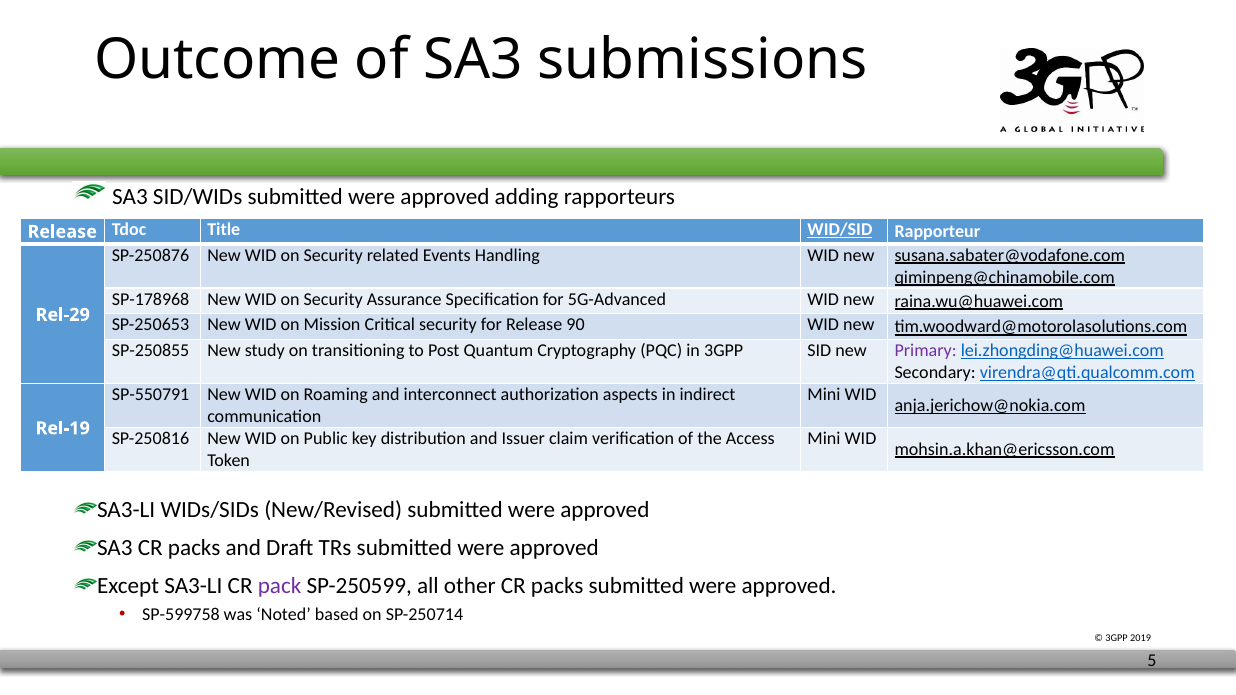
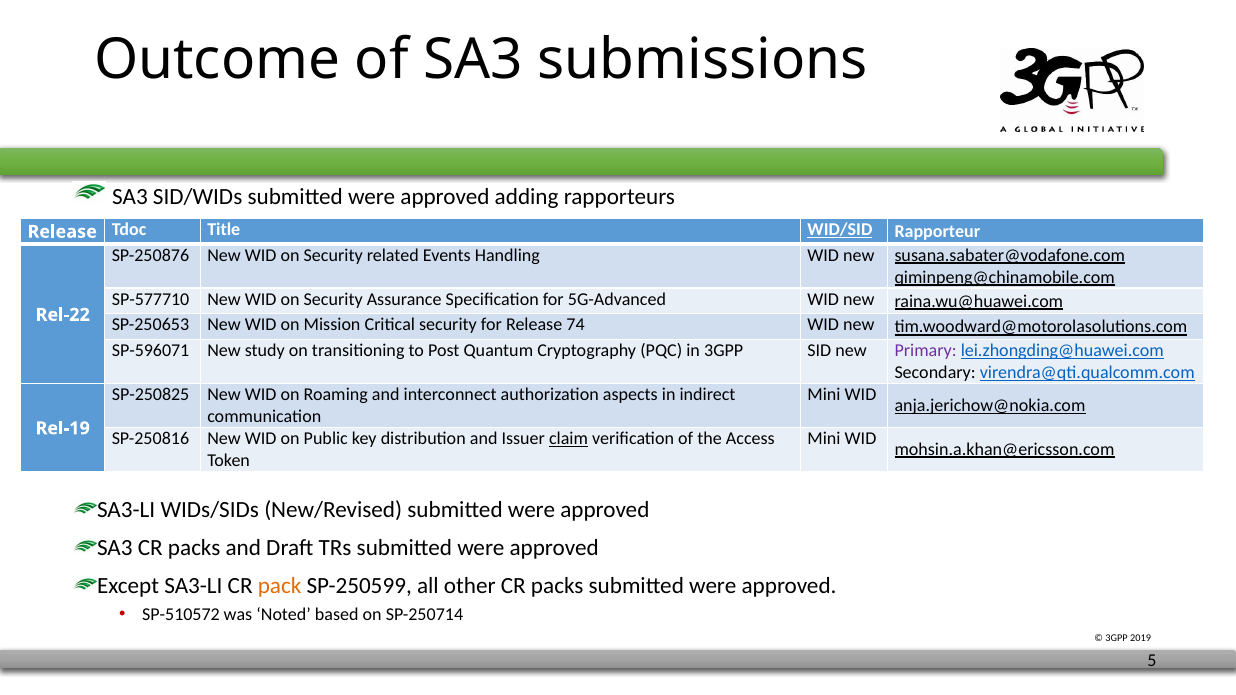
SP-178968: SP-178968 -> SP-577710 (151, 299)
Rel-29: Rel-29 -> Rel-22 (63, 315)
90: 90 -> 74 (576, 325)
SP-250855: SP-250855 -> SP-596071 (151, 351)
SP-550791: SP-550791 -> SP-250825 (151, 395)
claim underline: none -> present (569, 439)
pack colour: purple -> orange (280, 586)
SP-599758: SP-599758 -> SP-510572 (181, 615)
